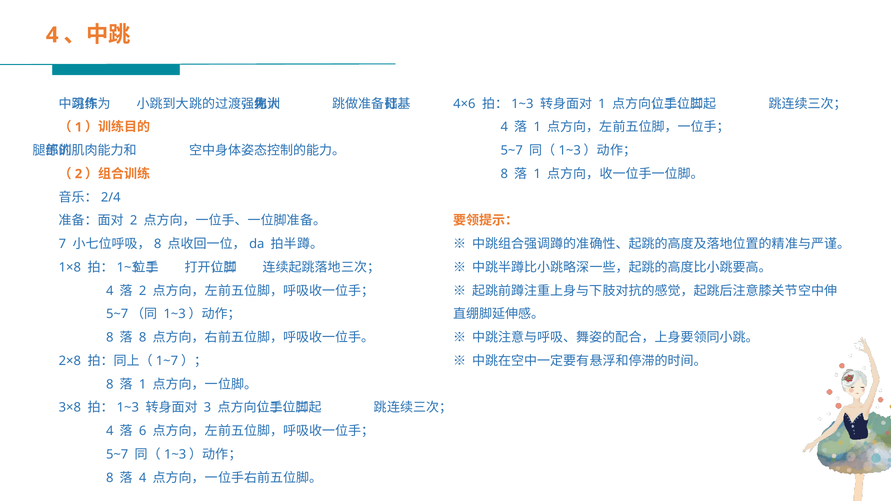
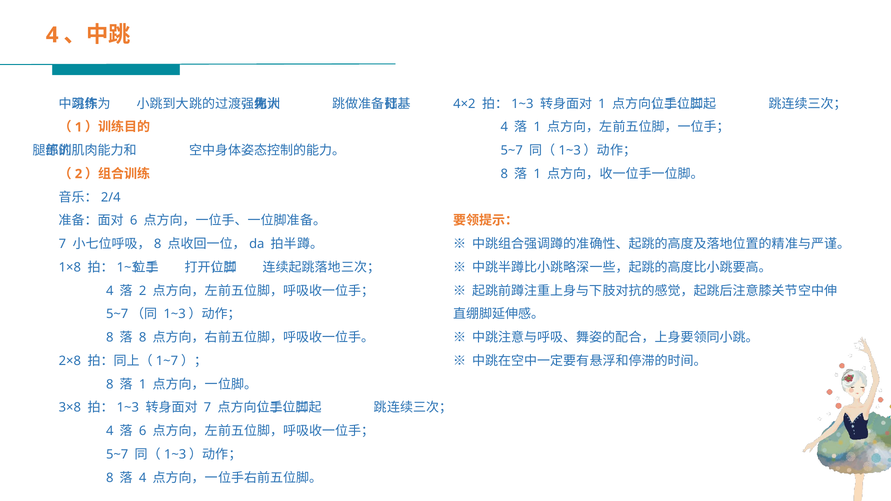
4×6: 4×6 -> 4×2 (464, 104)
2: 2 -> 6 (134, 221)
3: 3 -> 7 (207, 408)
